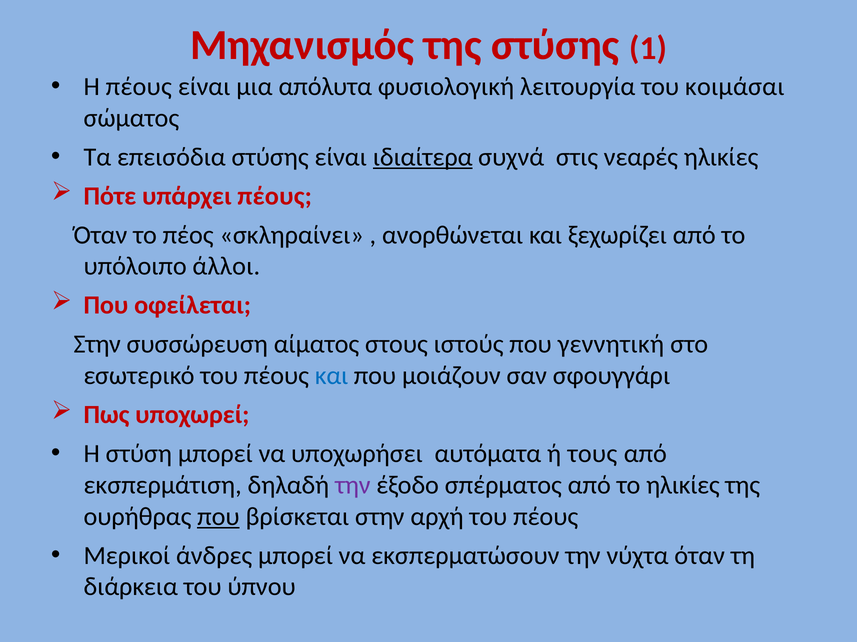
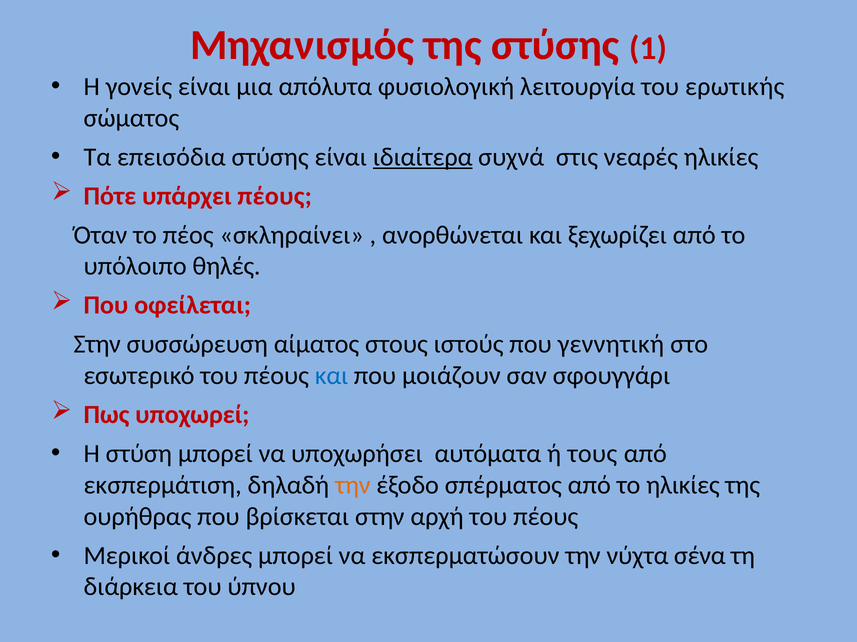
Η πέους: πέους -> γονείς (139, 87)
κοιμάσαι: κοιμάσαι -> ερωτικής (735, 87)
άλλοι: άλλοι -> θηλές (227, 267)
την colour: purple -> orange (353, 486)
που underline: present -> none (218, 517)
νύχτα όταν: όταν -> σένα (700, 556)
